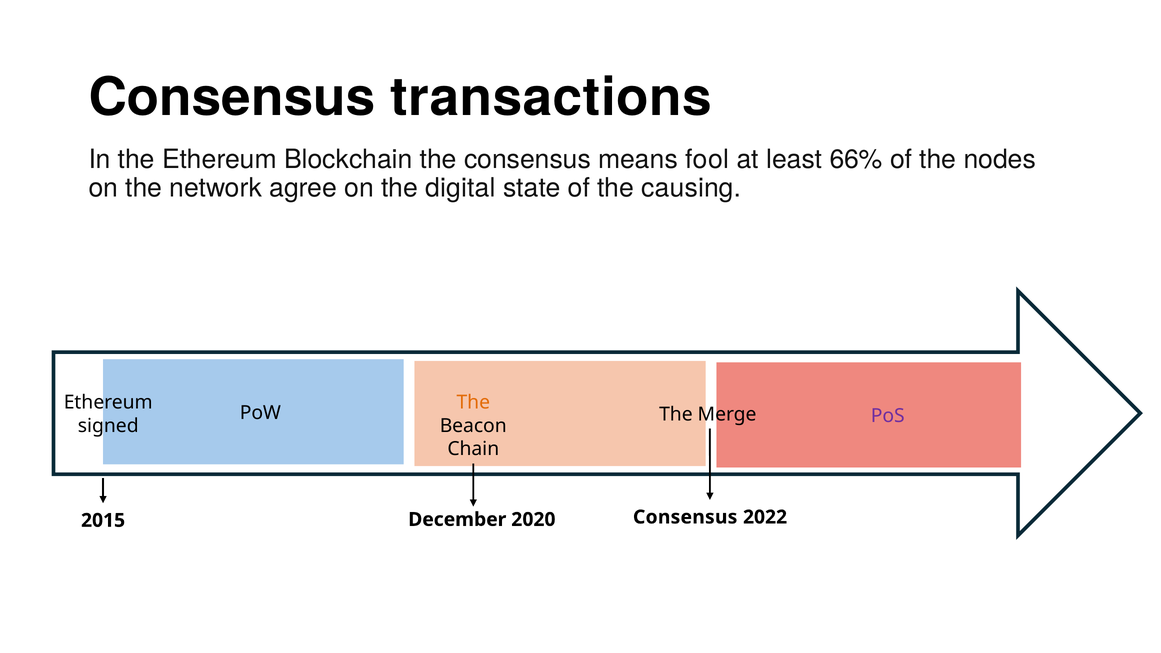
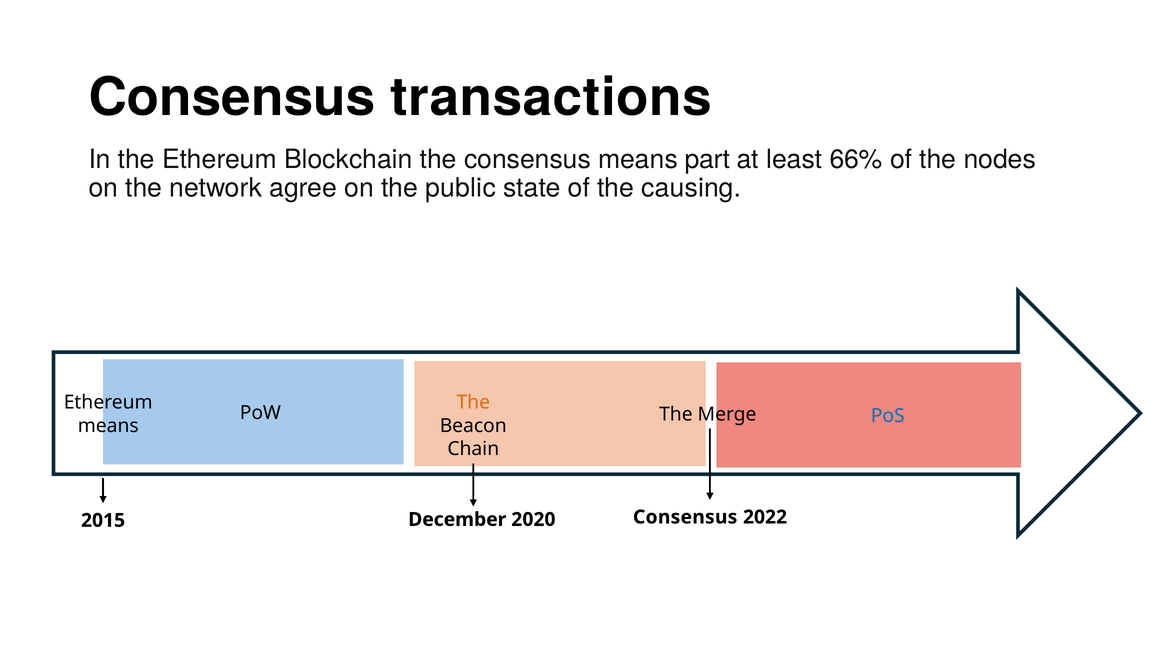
fool: fool -> part (707, 159)
digital: digital -> public (461, 188)
PoS colour: purple -> blue (888, 416)
signed: signed -> means (108, 426)
